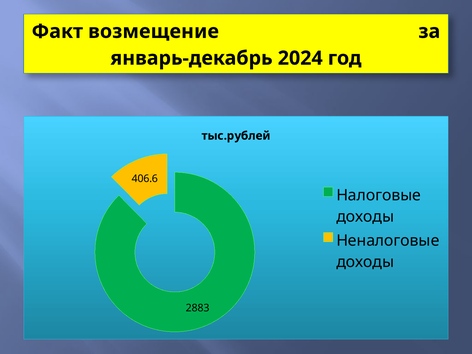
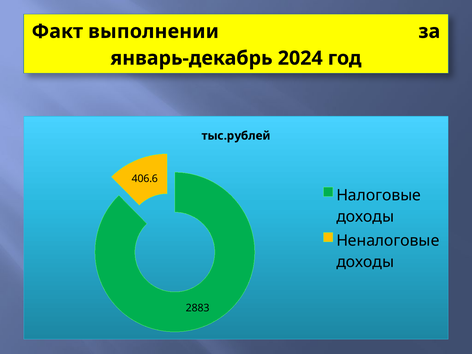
возмещение: возмещение -> выполнении (153, 31)
